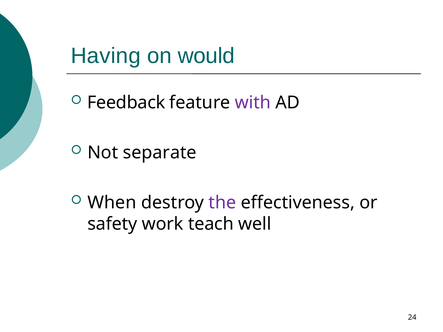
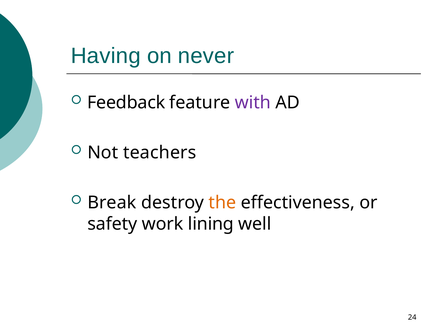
would: would -> never (206, 56)
separate: separate -> teachers (160, 153)
When: When -> Break (112, 203)
the colour: purple -> orange (222, 203)
teach: teach -> lining (211, 224)
